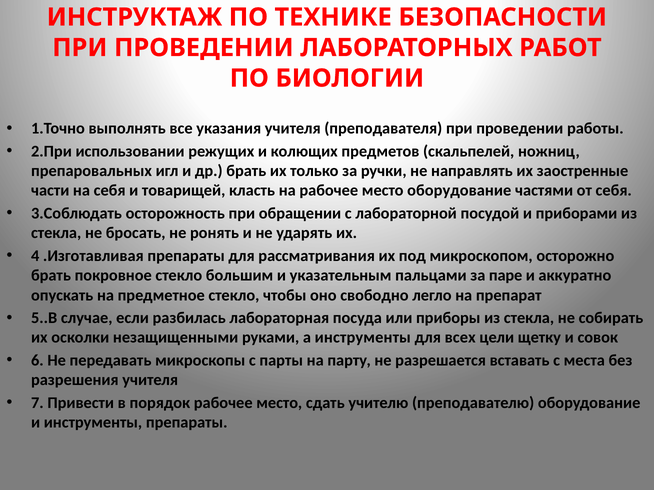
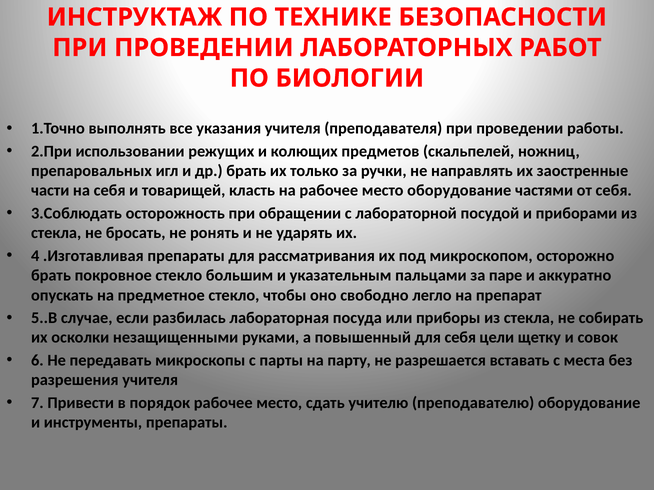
а инструменты: инструменты -> повышенный (363, 338)
для всех: всех -> себя (460, 338)
